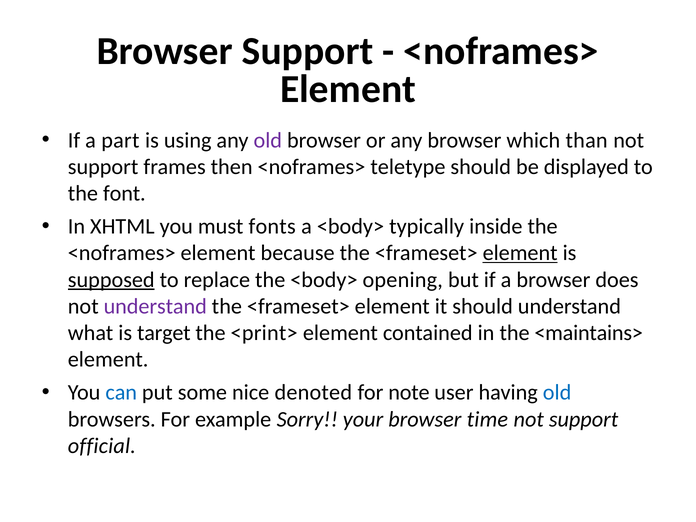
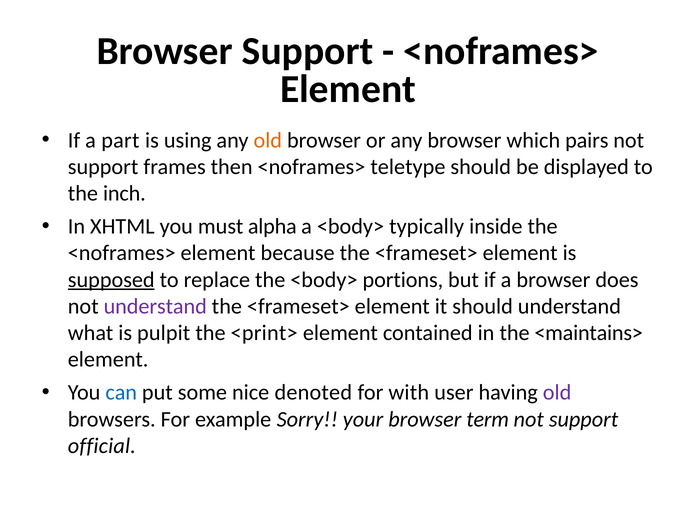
old colour: purple -> orange (268, 140)
than: than -> pairs (587, 140)
font: font -> inch (124, 193)
fonts: fonts -> alpha (272, 226)
element underline: present -> none (520, 253)
opening: opening -> portions (403, 280)
target: target -> pulpit (164, 333)
note: note -> with (409, 393)
old colour: blue -> purple (557, 393)
time: time -> term (488, 419)
